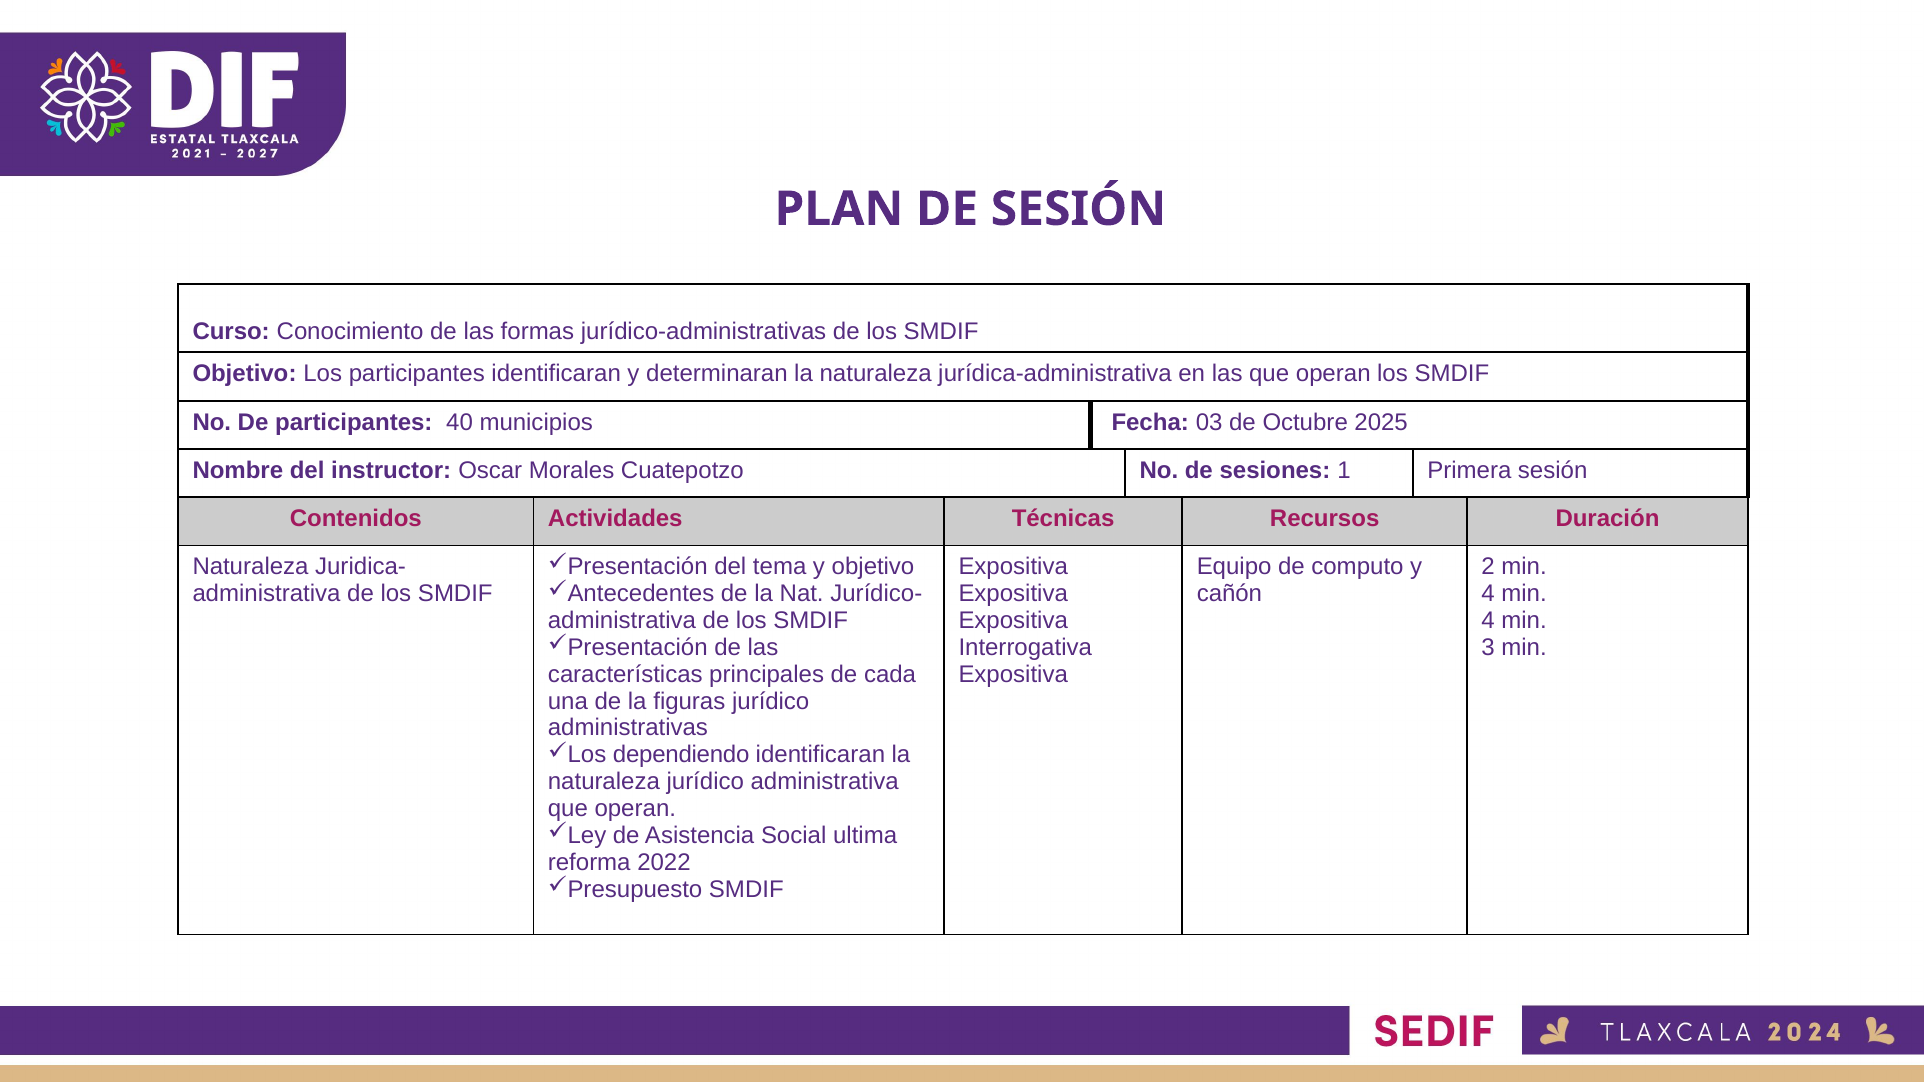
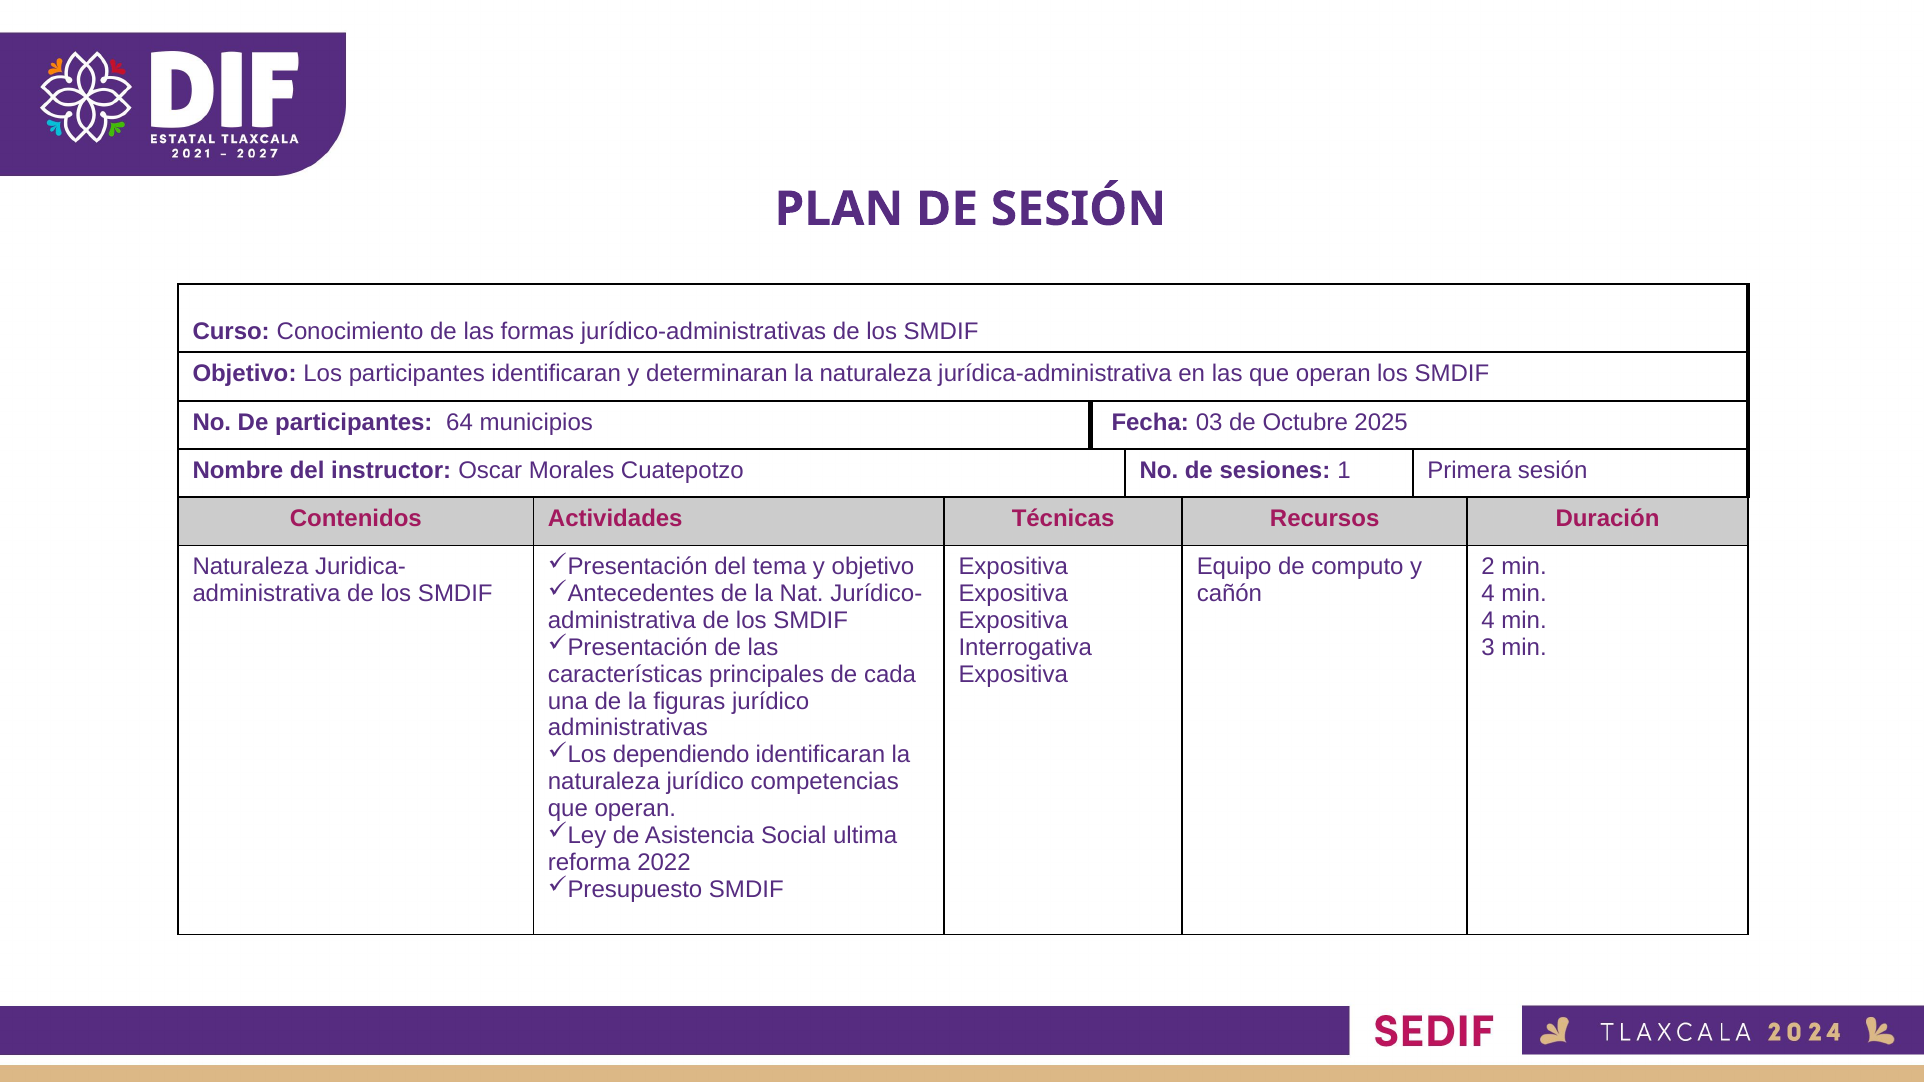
40: 40 -> 64 (460, 422)
jurídico administrativa: administrativa -> competencias (825, 782)
